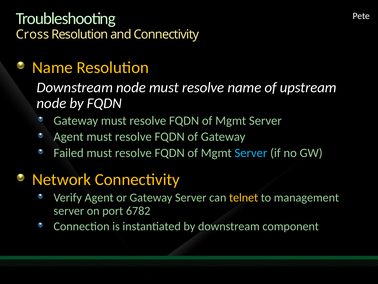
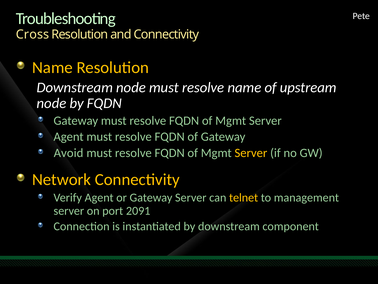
Failed: Failed -> Avoid (69, 153)
Server colour: light blue -> yellow (251, 153)
6782: 6782 -> 2091 (138, 210)
